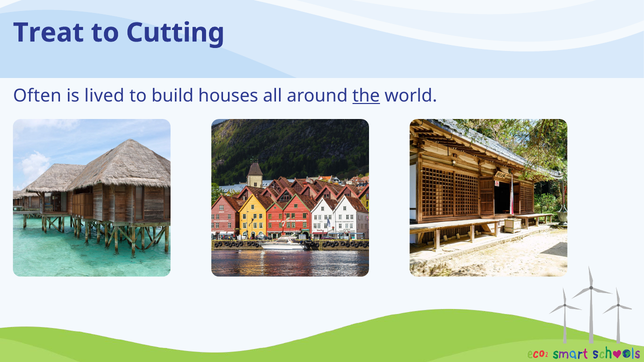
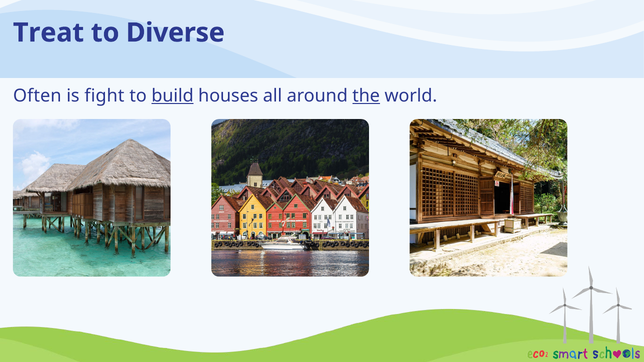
Cutting: Cutting -> Diverse (175, 33)
lived: lived -> fight (104, 96)
build underline: none -> present (173, 96)
